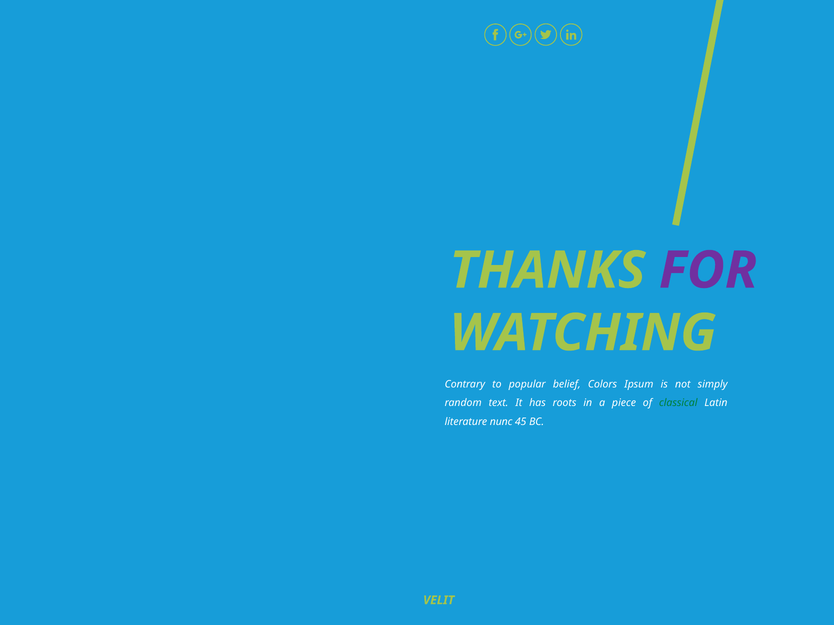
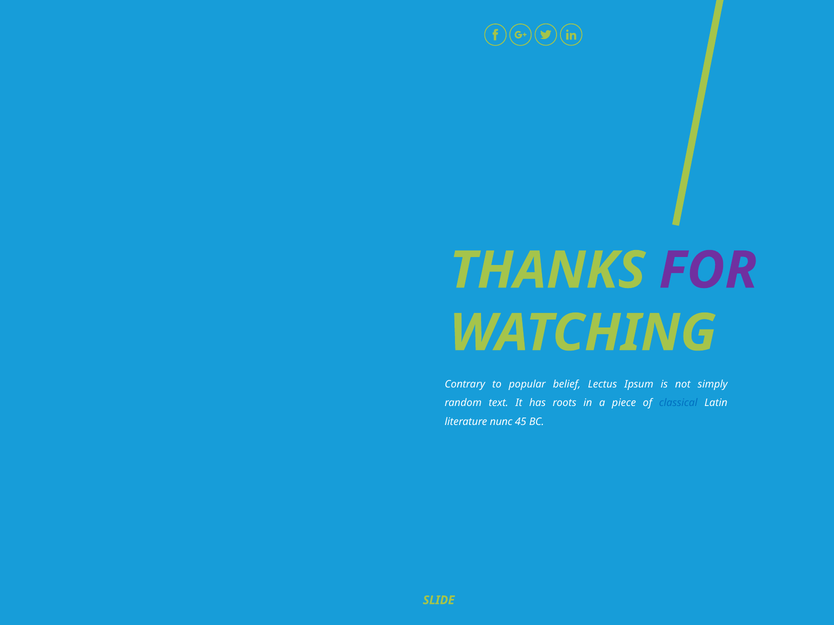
Colors: Colors -> Lectus (602, 384)
classical colour: green -> blue (678, 403)
VELIT: VELIT -> SLIDE (439, 601)
